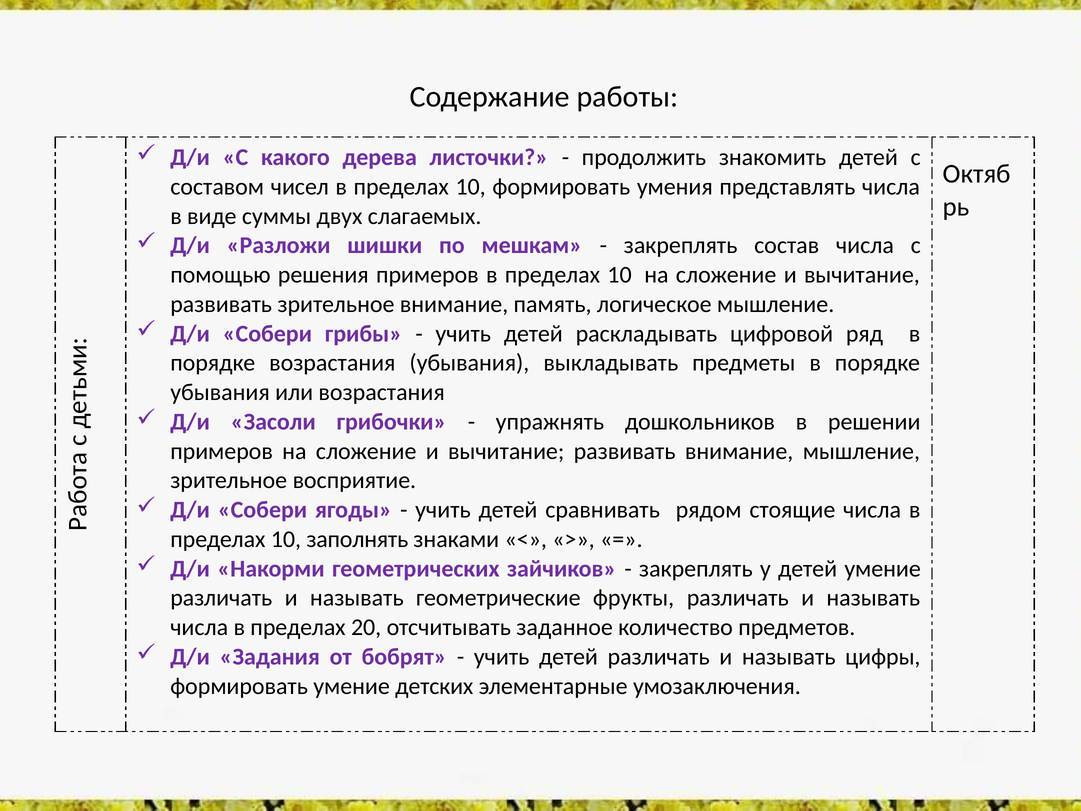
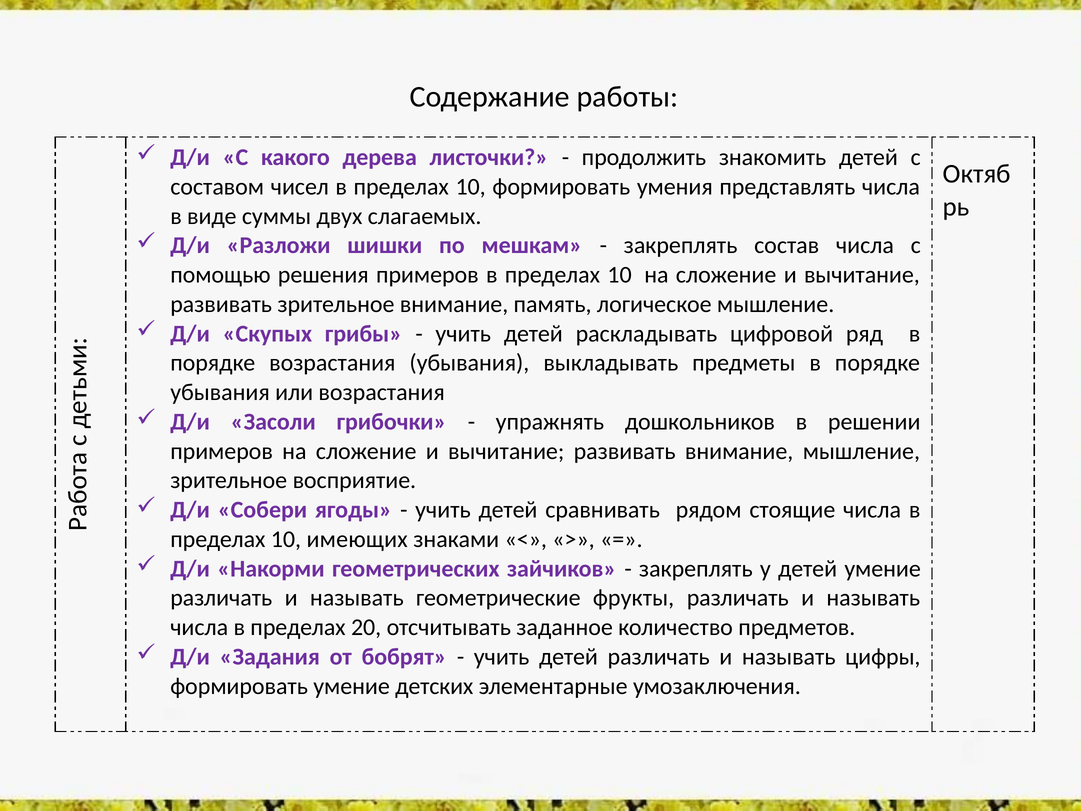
Собери: Собери -> Скупых (267, 333)
заполнять: заполнять -> имеющих (357, 539)
